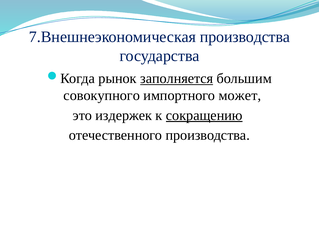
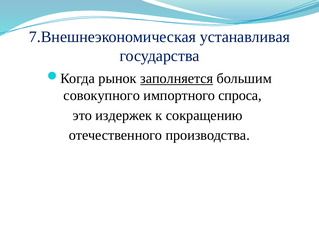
7.Внешнеэкономическая производства: производства -> устанавливая (245, 37)
может: может -> спроса (240, 96)
сокращению underline: present -> none (204, 115)
